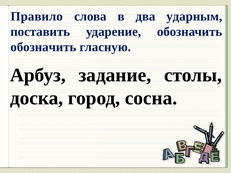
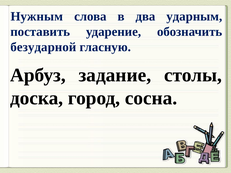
Правило: Правило -> Нужным (37, 16)
обозначить: обозначить -> безударной (43, 47)
